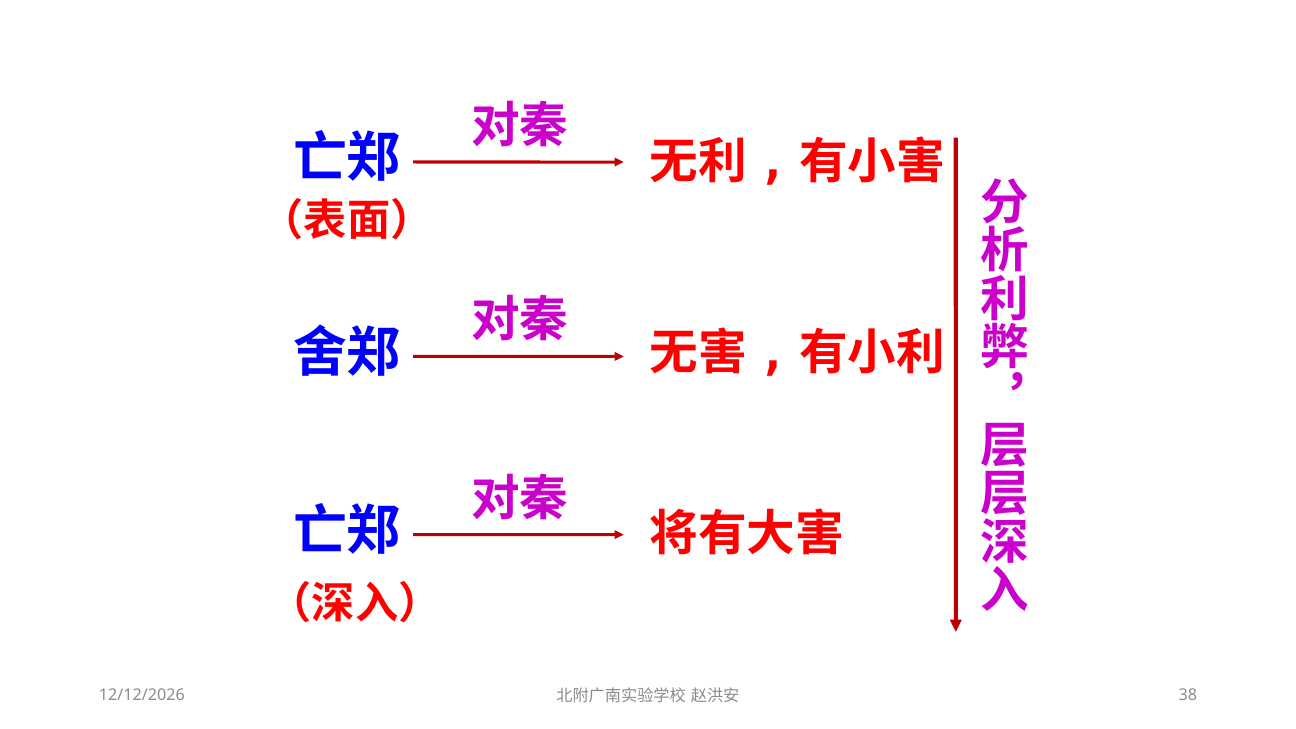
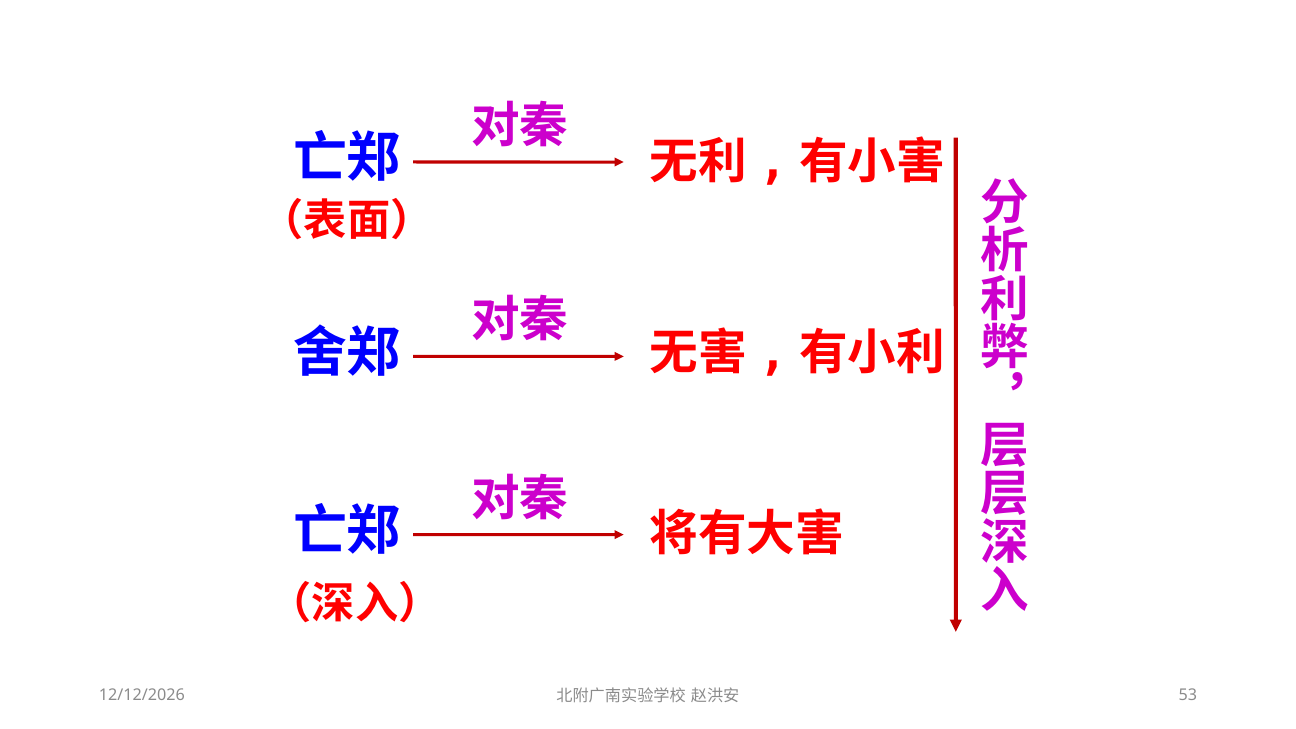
38: 38 -> 53 (1188, 695)
